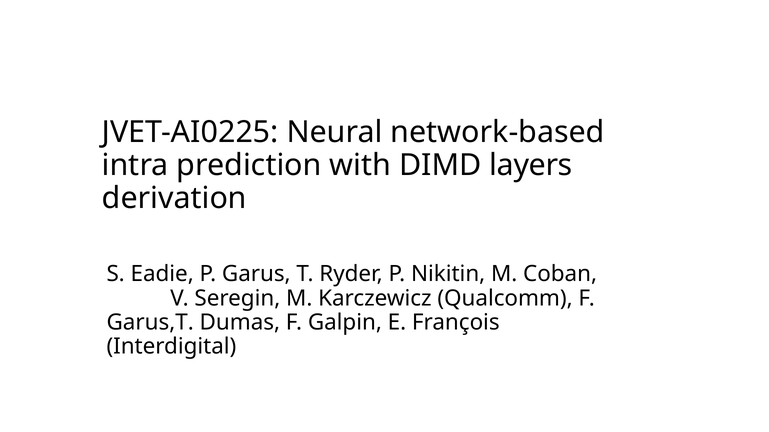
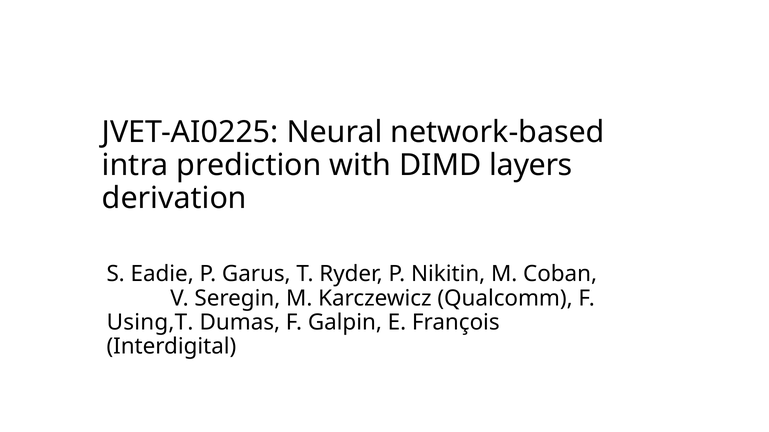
Garus,T: Garus,T -> Using,T (150, 323)
